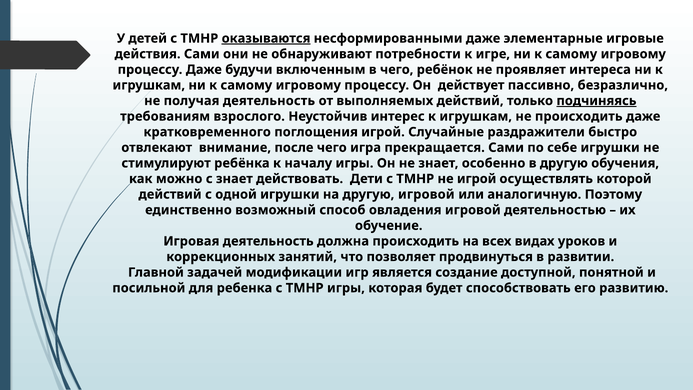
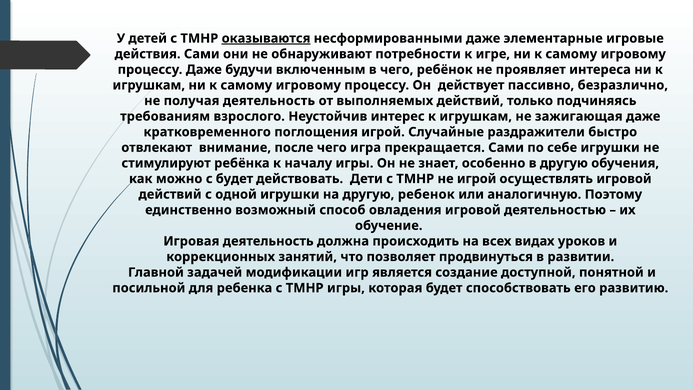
подчиняясь underline: present -> none (596, 101)
не происходить: происходить -> зажигающая (579, 116)
с знает: знает -> будет (234, 179)
осуществлять которой: которой -> игровой (624, 179)
другую игровой: игровой -> ребенок (426, 194)
